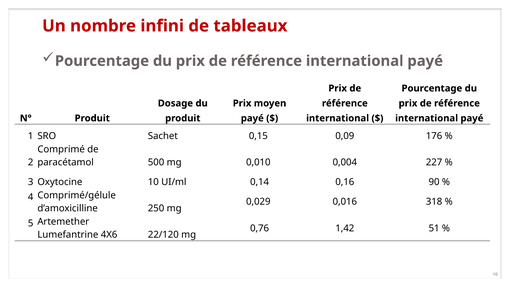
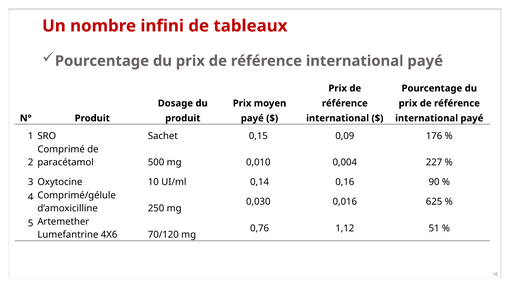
0,029: 0,029 -> 0,030 (258, 202)
318: 318 -> 625 (434, 202)
1,42: 1,42 -> 1,12 (345, 228)
22/120: 22/120 -> 70/120 (163, 235)
